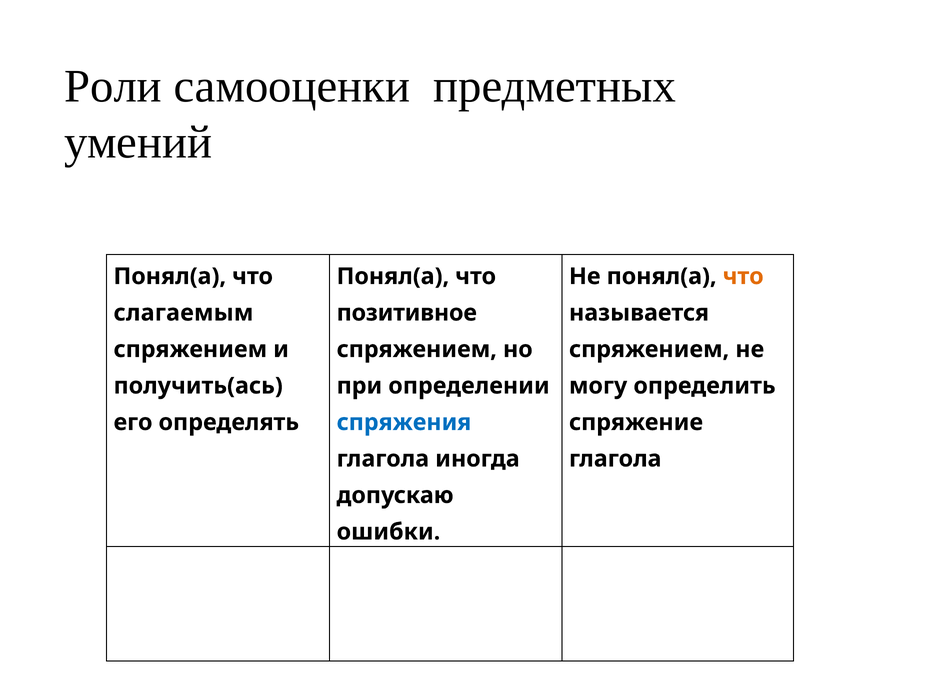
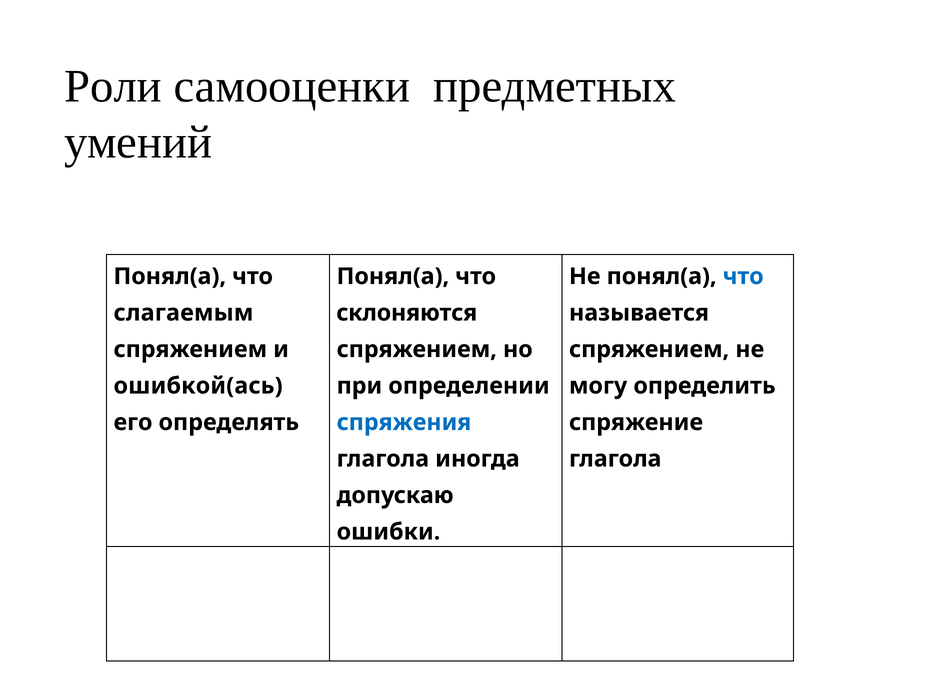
что colour: orange -> blue (743, 277)
позитивное: позитивное -> склоняются (407, 313)
получить(ась: получить(ась -> ошибкой(ась (198, 386)
